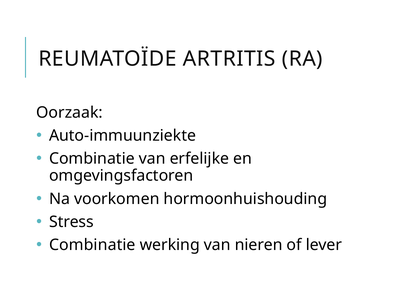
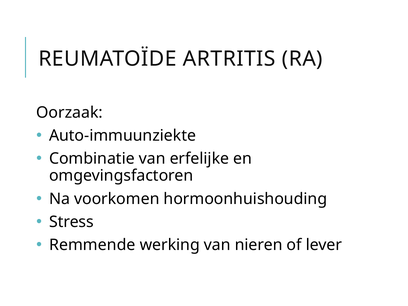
Combinatie: Combinatie -> Remmende (92, 245)
